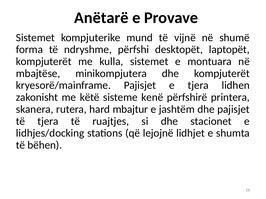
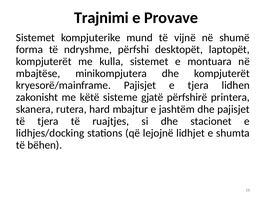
Anëtarë: Anëtarë -> Trajnimi (101, 18)
kenë: kenë -> gjatë (152, 98)
